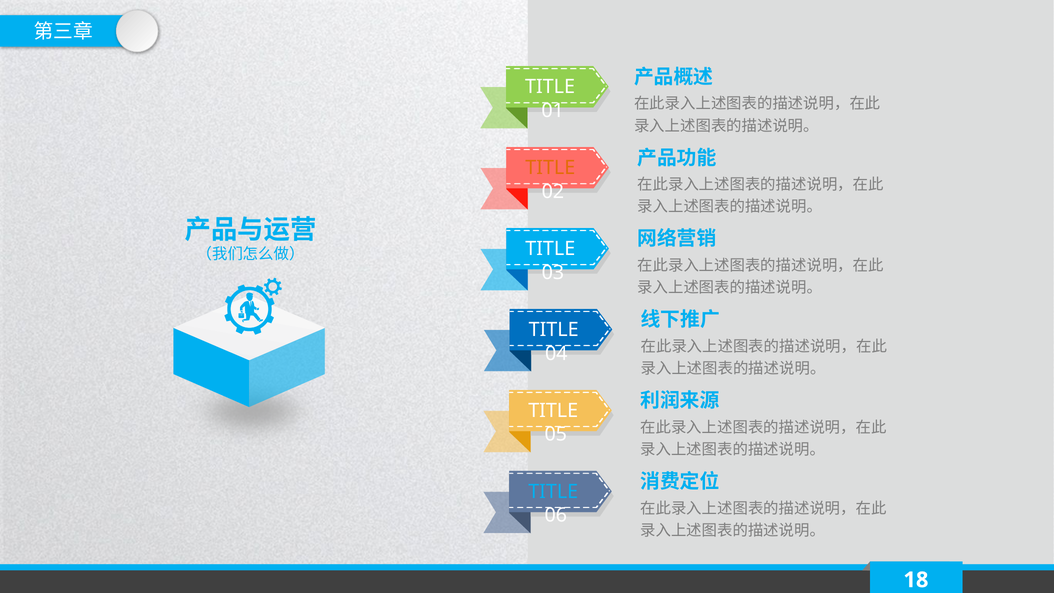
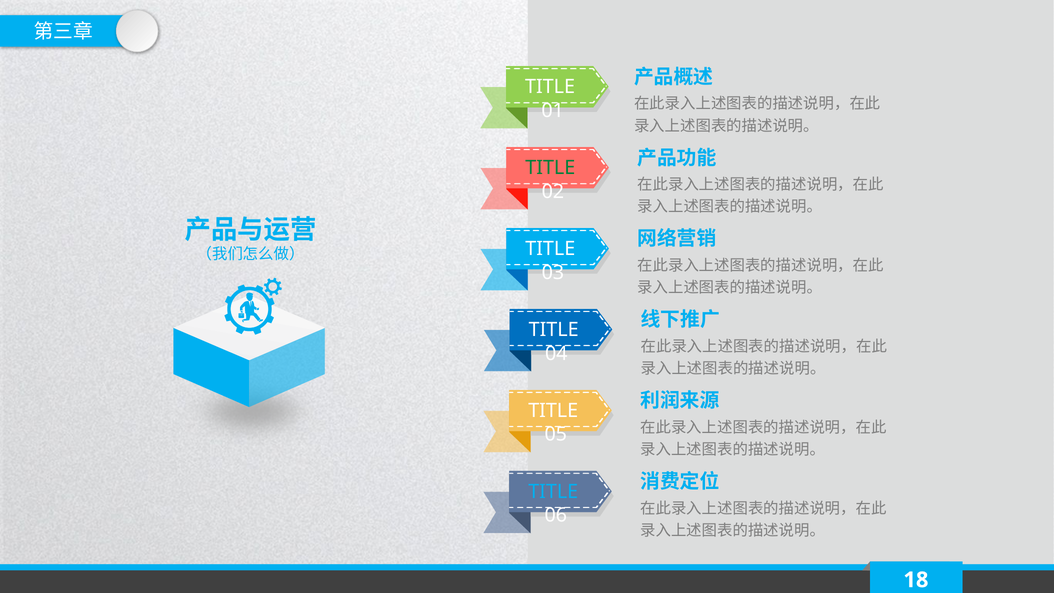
TITLE colour: orange -> green (550, 168)
